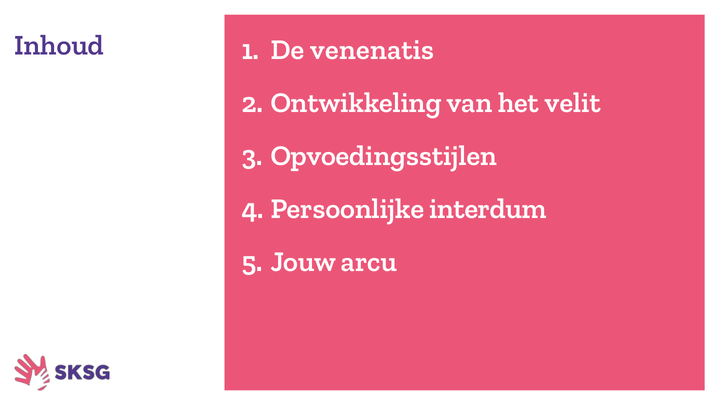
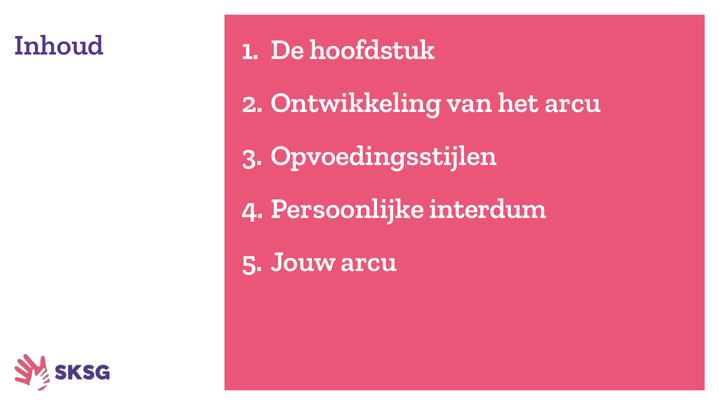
venenatis: venenatis -> hoofdstuk (373, 50)
het velit: velit -> arcu (573, 103)
